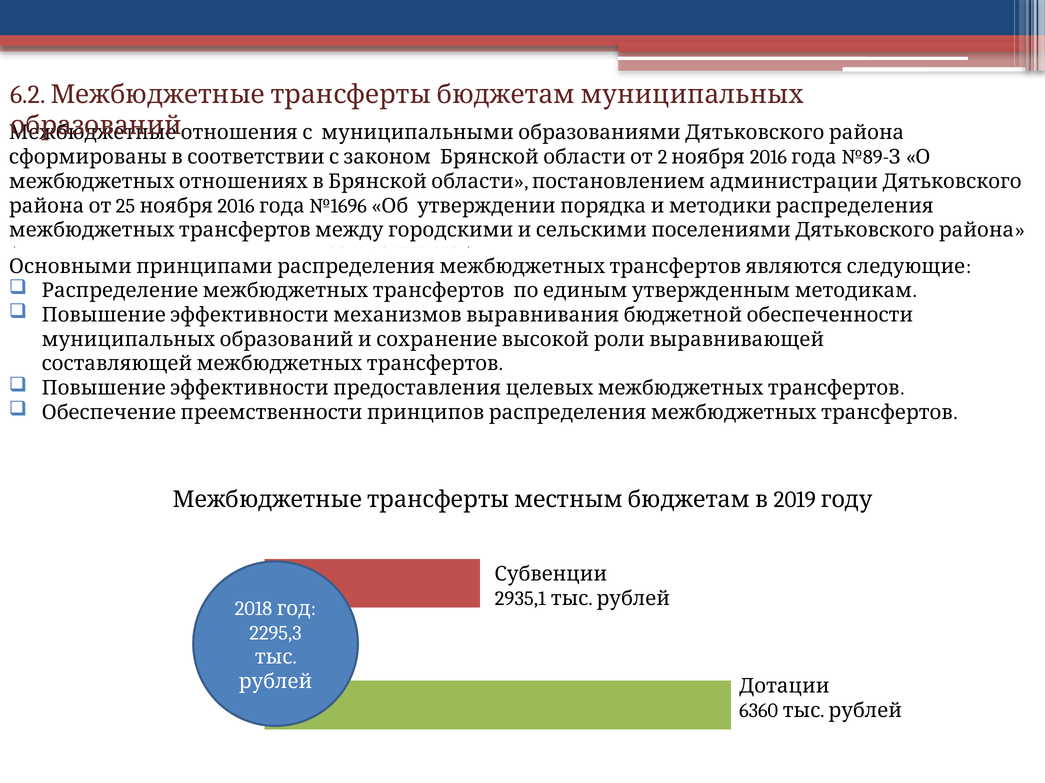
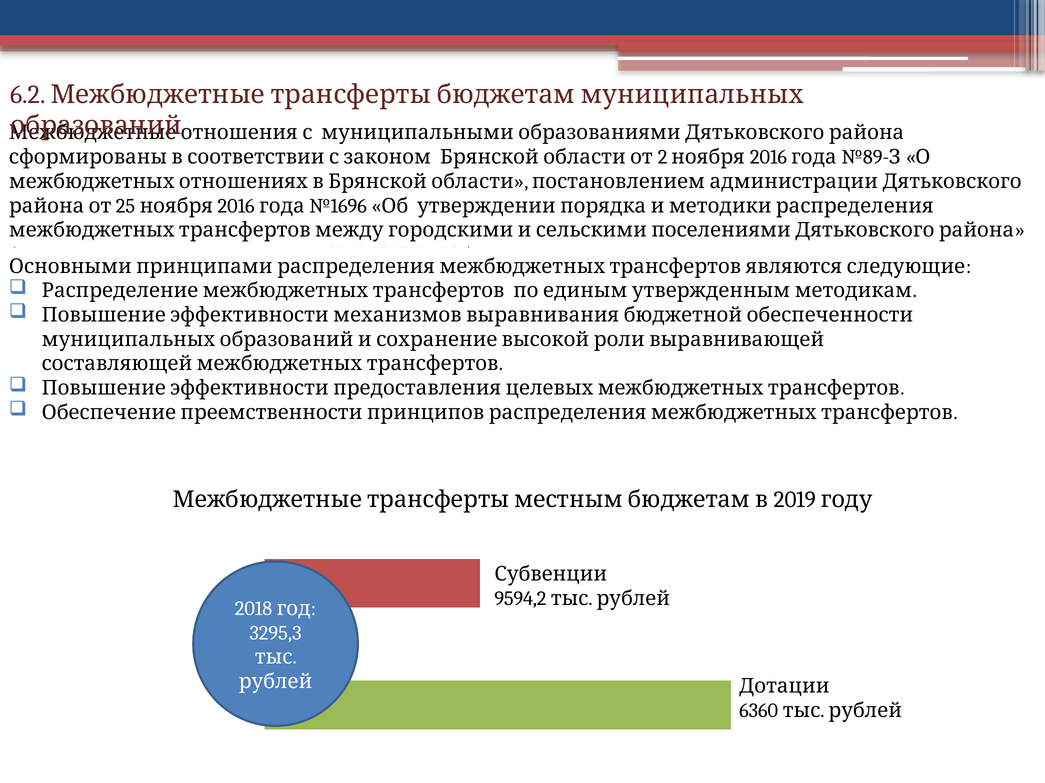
2935,1: 2935,1 -> 9594,2 (520, 599)
2295,3: 2295,3 -> 3295,3 (275, 633)
